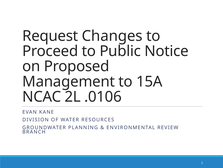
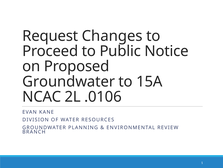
Management: Management -> Groundwater (69, 81)
